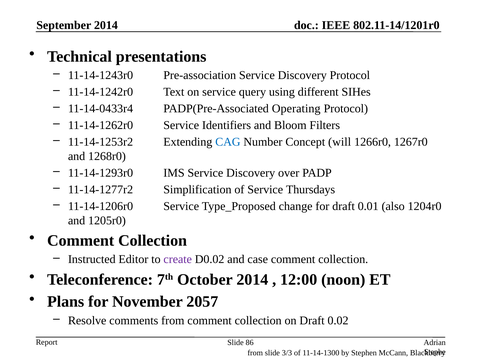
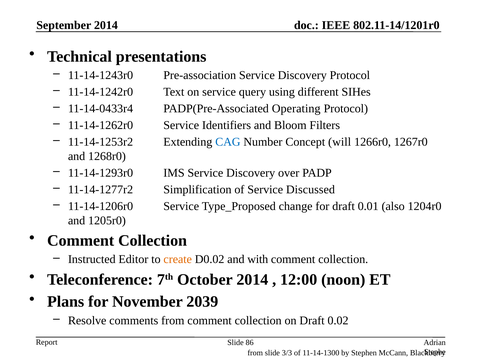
Thursdays: Thursdays -> Discussed (310, 190)
create colour: purple -> orange (178, 260)
case: case -> with (258, 260)
2057: 2057 -> 2039 (202, 302)
